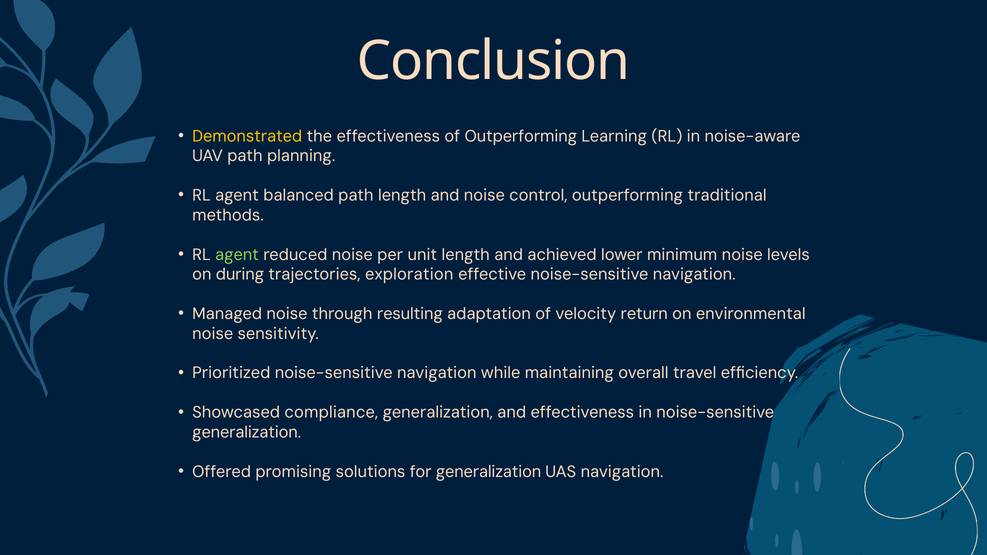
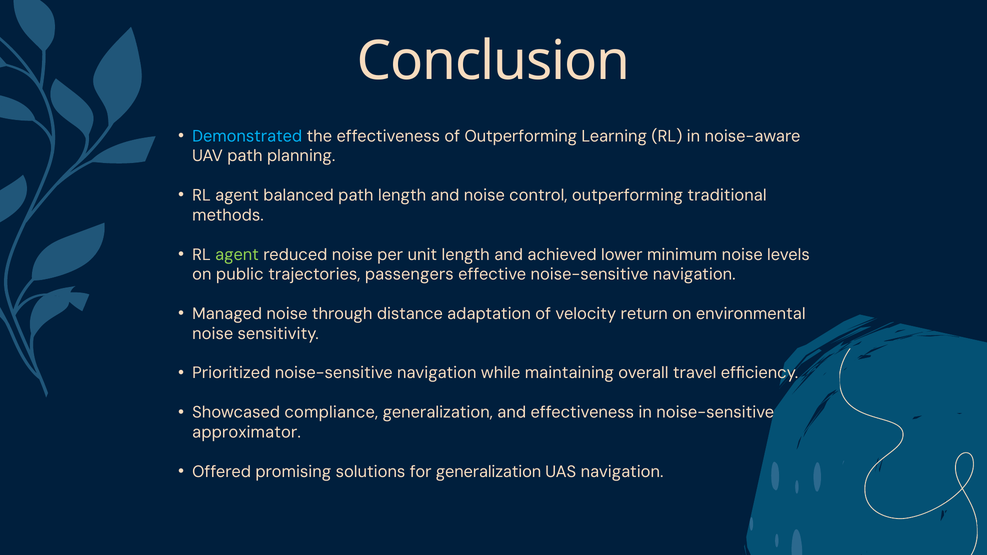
Demonstrated colour: yellow -> light blue (247, 136)
during: during -> public (240, 274)
exploration: exploration -> passengers (409, 274)
resulting: resulting -> distance (410, 314)
generalization: generalization -> approximator (247, 432)
